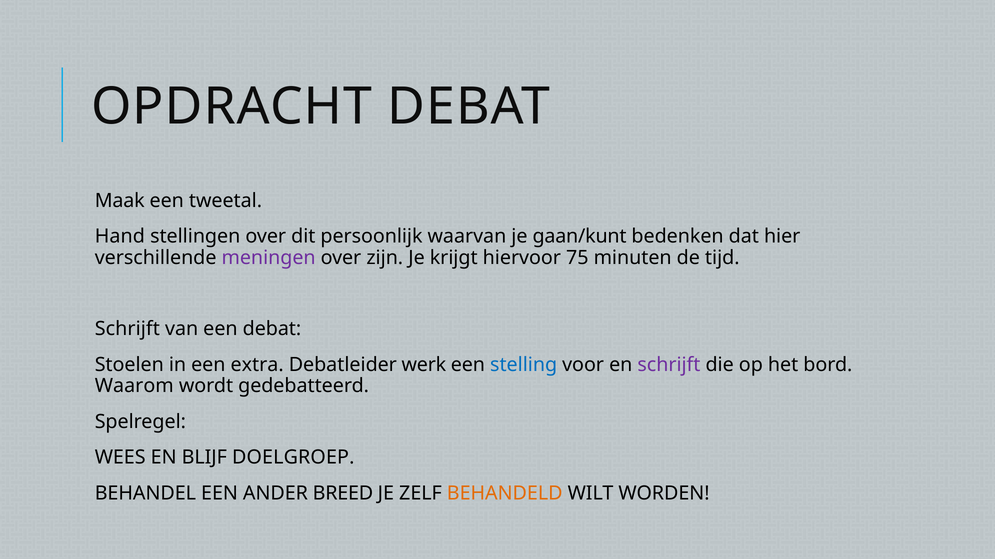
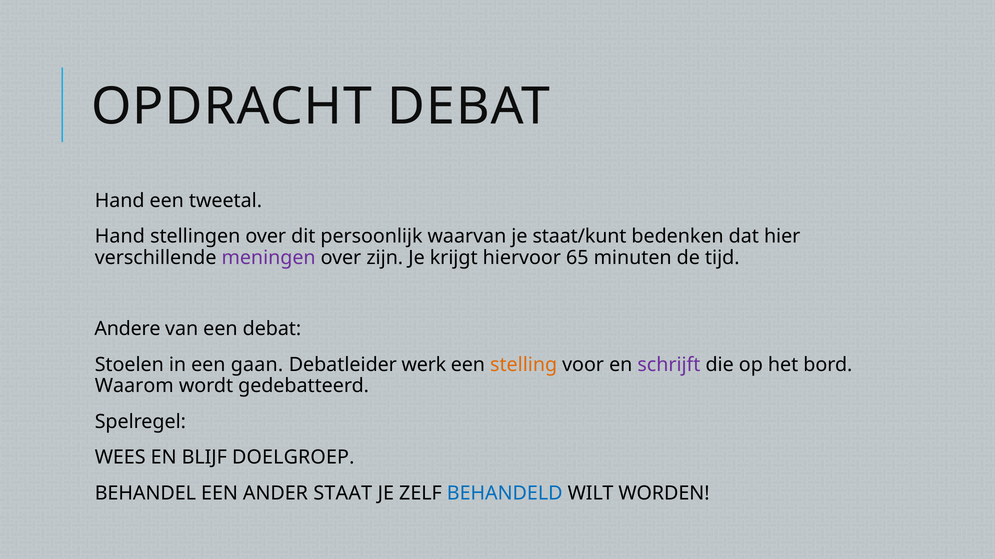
Maak: Maak -> Hand (120, 201)
gaan/kunt: gaan/kunt -> staat/kunt (580, 237)
75: 75 -> 65 (577, 258)
Schrijft: Schrijft -> Andere (127, 329)
extra: extra -> gaan (257, 365)
stelling colour: blue -> orange (524, 365)
BREED: BREED -> STAAT (343, 494)
BEHANDELD colour: orange -> blue (505, 494)
